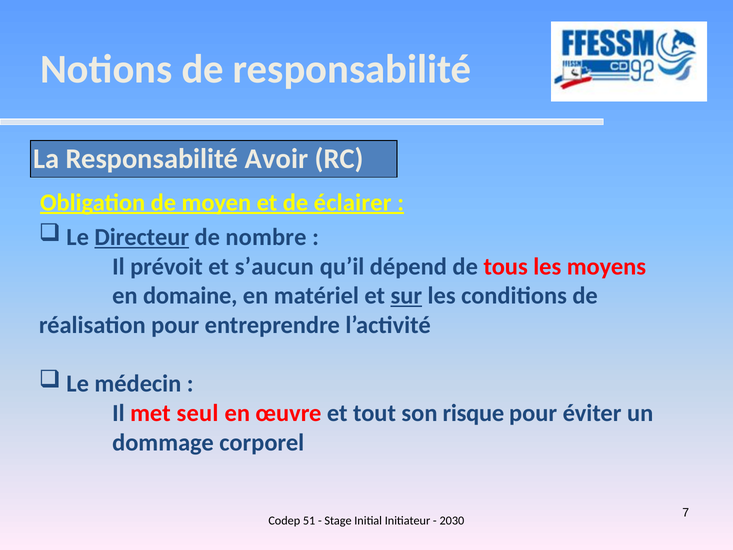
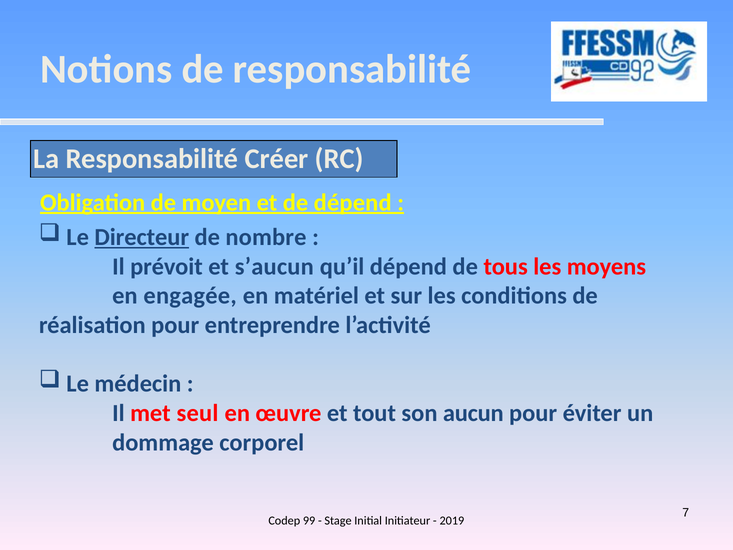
Avoir: Avoir -> Créer (277, 159)
de éclairer: éclairer -> dépend (353, 202)
domaine: domaine -> engagée (190, 296)
sur underline: present -> none (406, 296)
risque: risque -> aucun (473, 413)
51: 51 -> 99 (309, 521)
2030: 2030 -> 2019 (452, 521)
